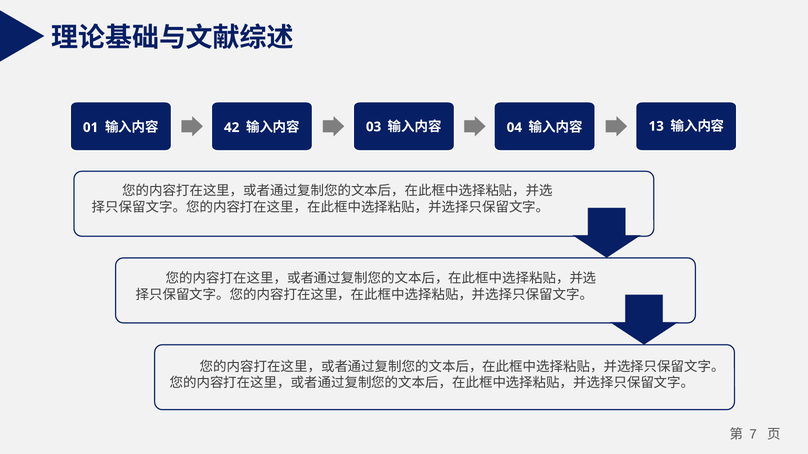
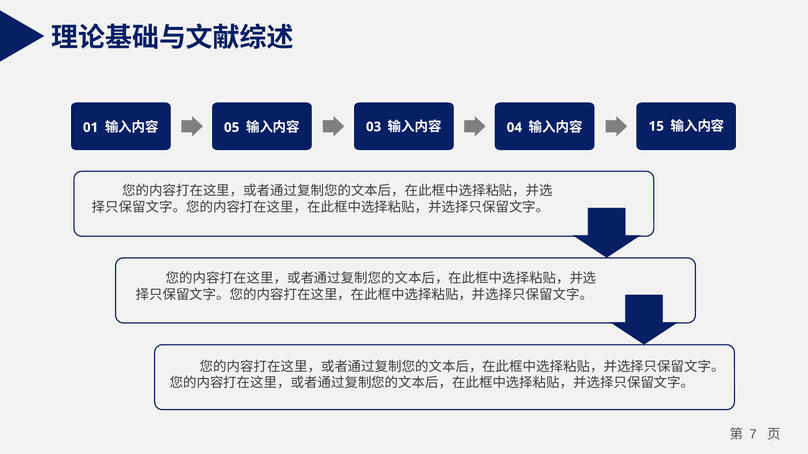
42: 42 -> 05 (232, 128)
13: 13 -> 15 (656, 126)
